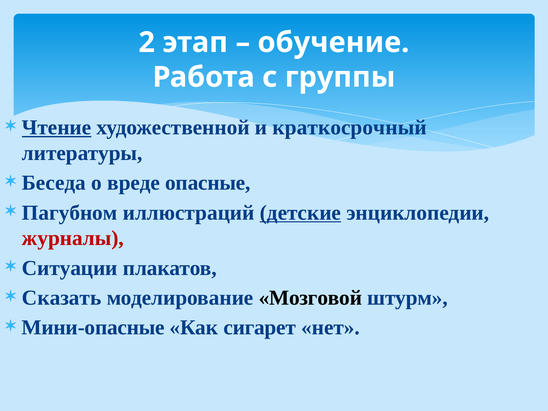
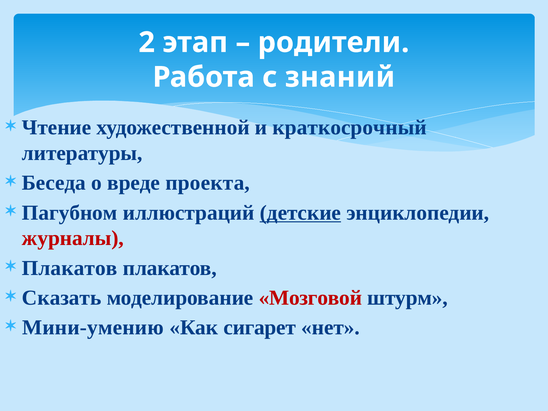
обучение: обучение -> родители (333, 42)
группы: группы -> знаний (340, 77)
Чтение underline: present -> none (57, 128)
опасные: опасные -> проекта (208, 183)
Ситуации: Ситуации -> Плакатов (70, 268)
Мозговой colour: black -> red (310, 298)
Мини-опасные: Мини-опасные -> Мини-умению (93, 328)
